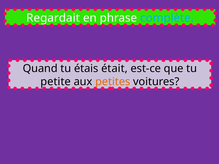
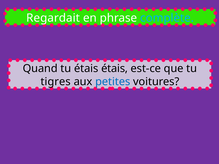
étais était: était -> étais (115, 69)
petite: petite -> tigres (56, 82)
petites colour: orange -> blue (113, 82)
